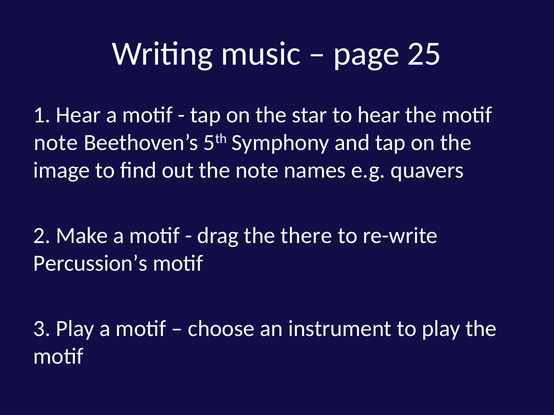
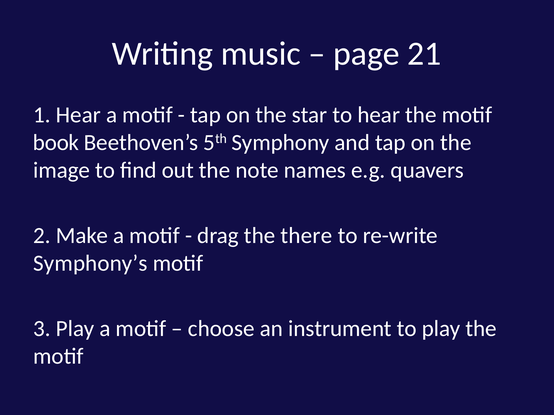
25: 25 -> 21 (424, 54)
note: note -> book (56, 143)
Percussion’s: Percussion’s -> Symphony’s (90, 264)
